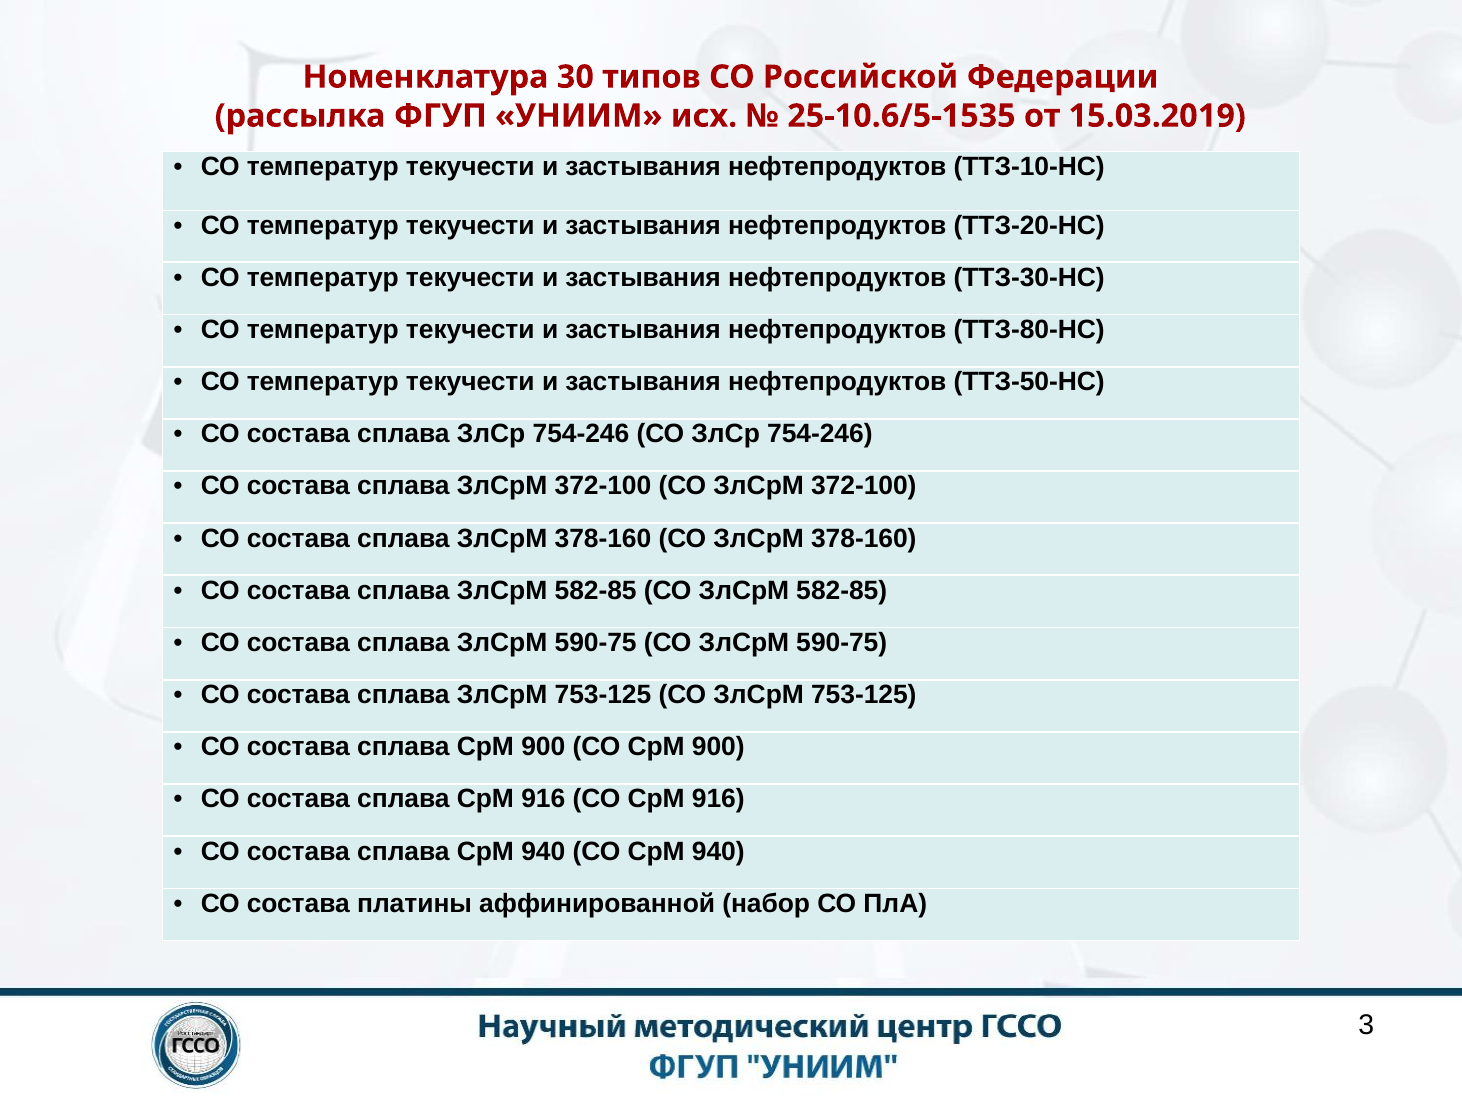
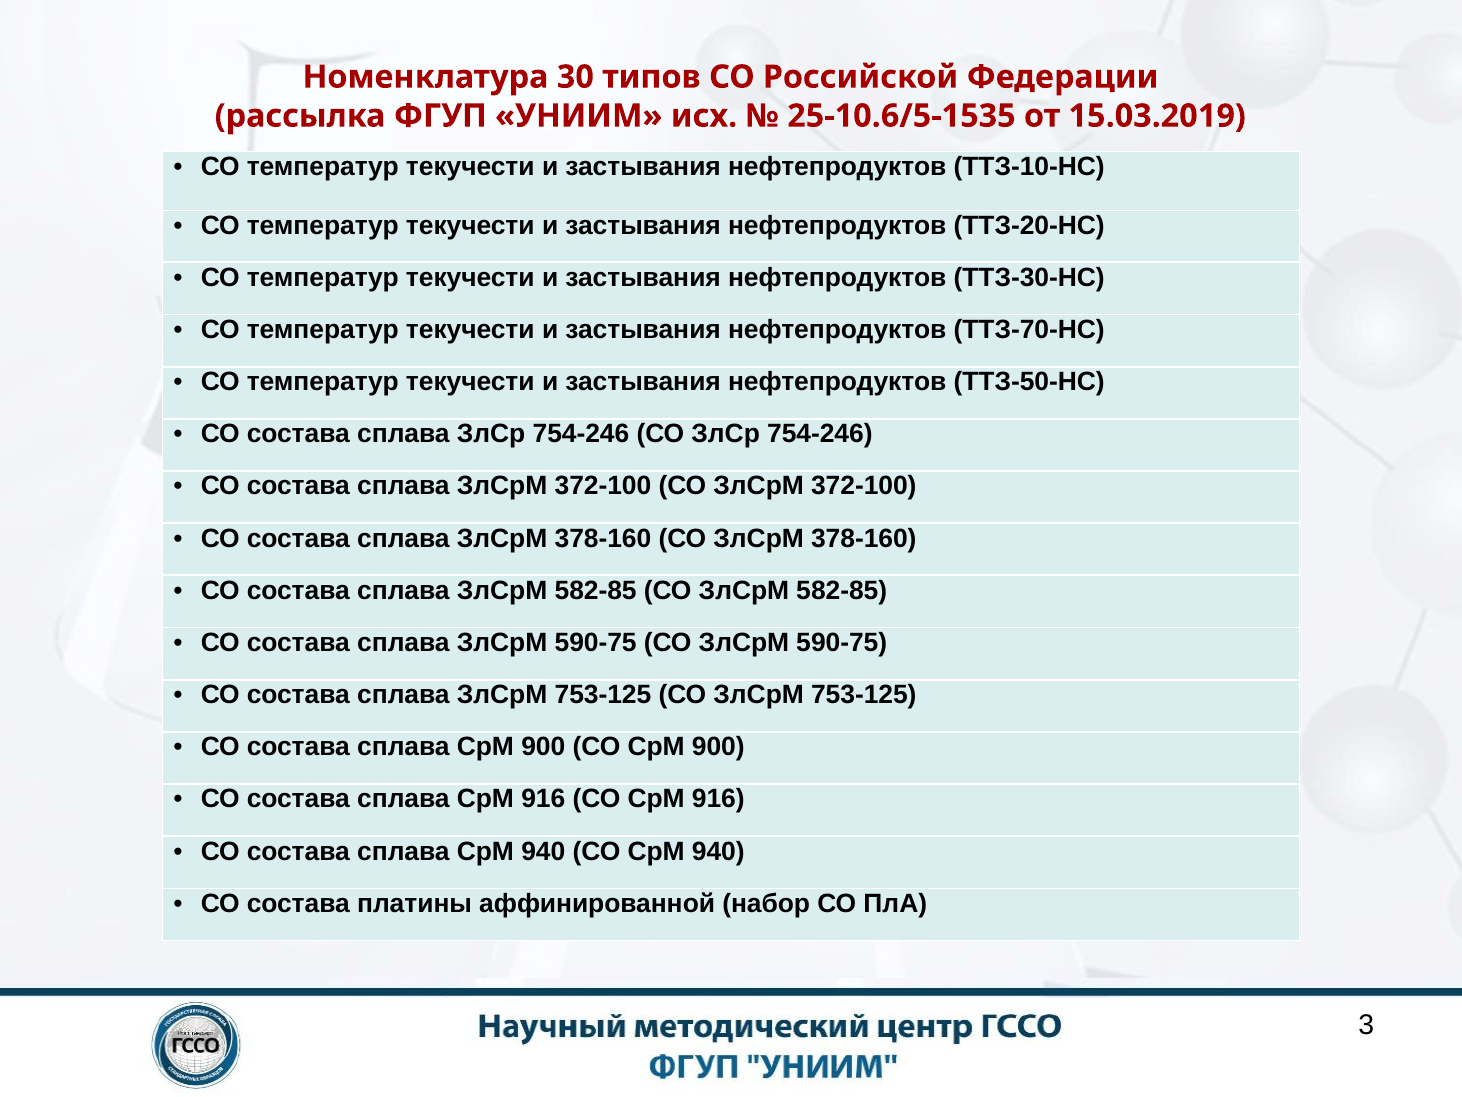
ТТЗ-80-НС: ТТЗ-80-НС -> ТТЗ-70-НС (1029, 329)
